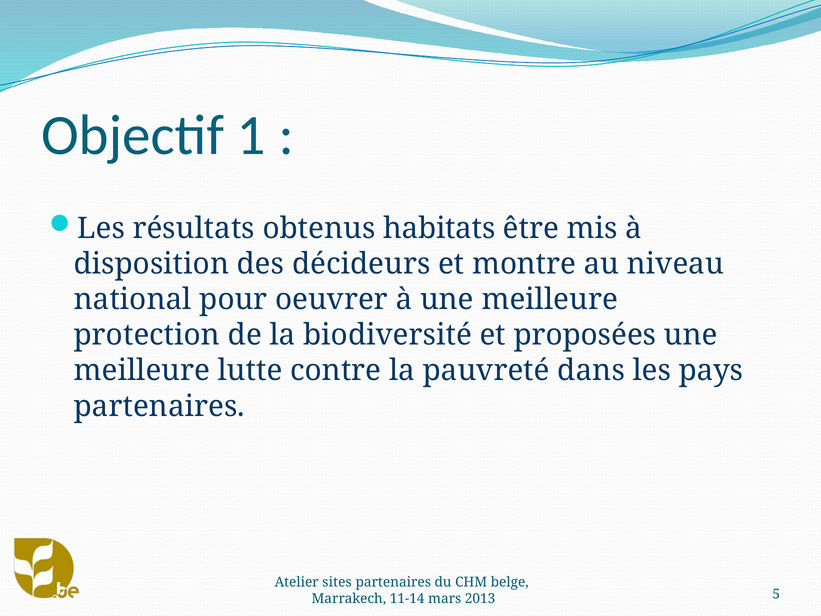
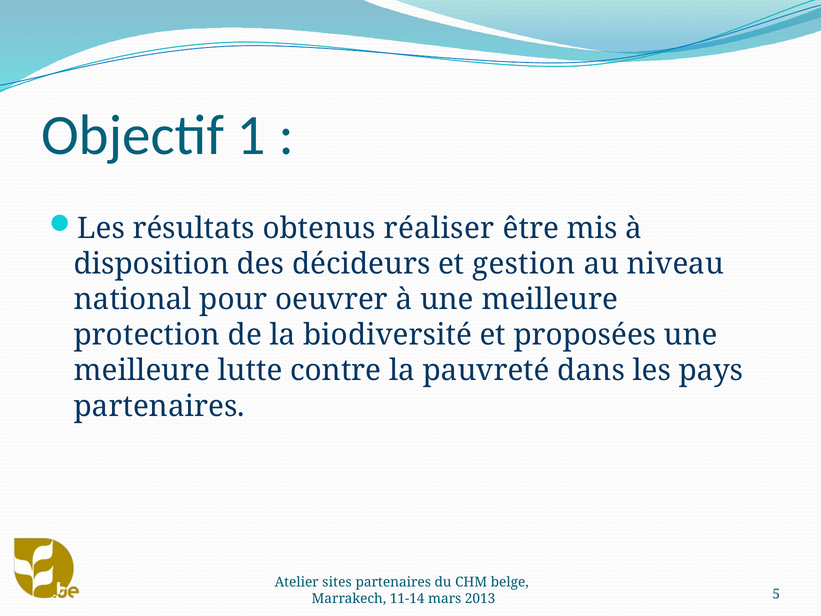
habitats: habitats -> réaliser (439, 228)
montre: montre -> gestion (524, 264)
